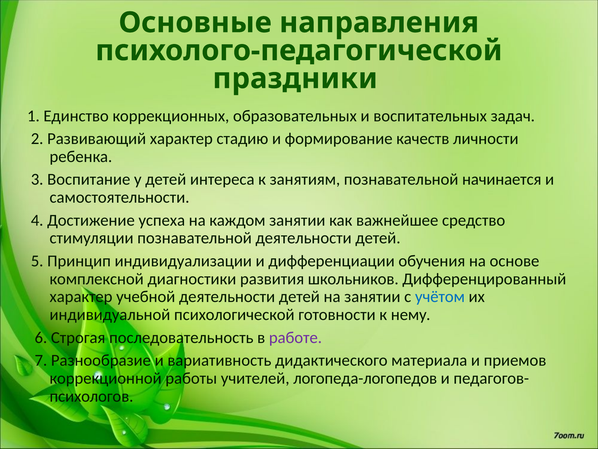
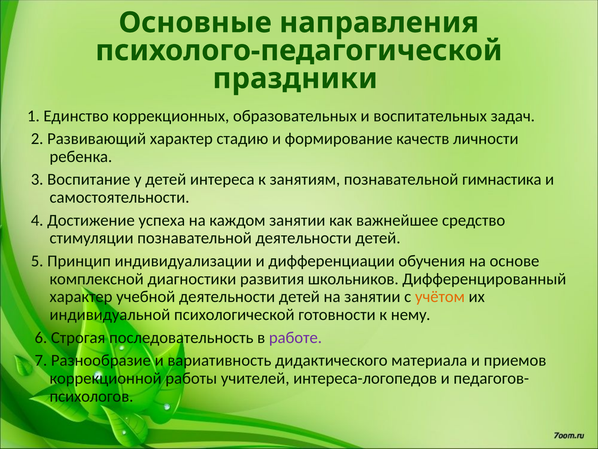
начинается: начинается -> гимнастика (502, 179)
учётом colour: blue -> orange (440, 297)
логопеда-логопедов: логопеда-логопедов -> интереса-логопедов (365, 378)
